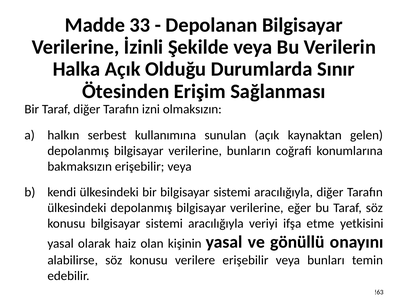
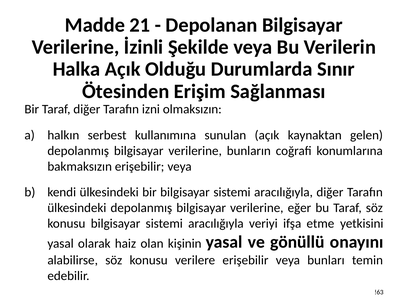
33: 33 -> 21 (140, 25)
